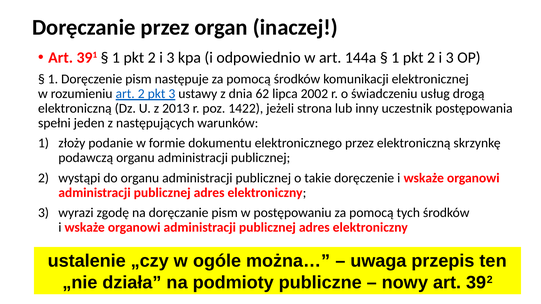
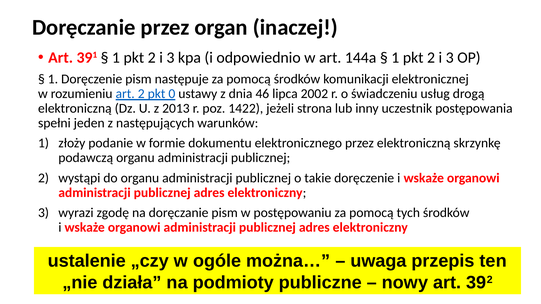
pkt 3: 3 -> 0 (172, 94)
62: 62 -> 46 (262, 94)
